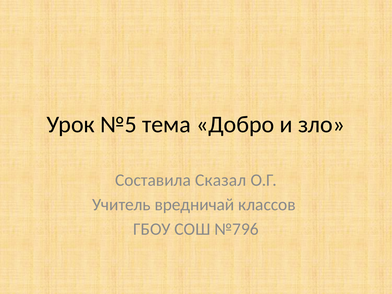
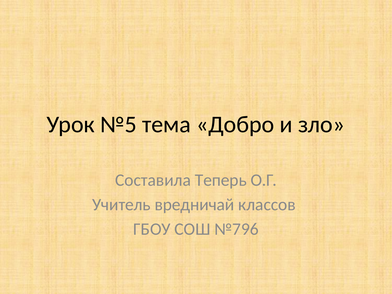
Сказал: Сказал -> Теперь (221, 180)
